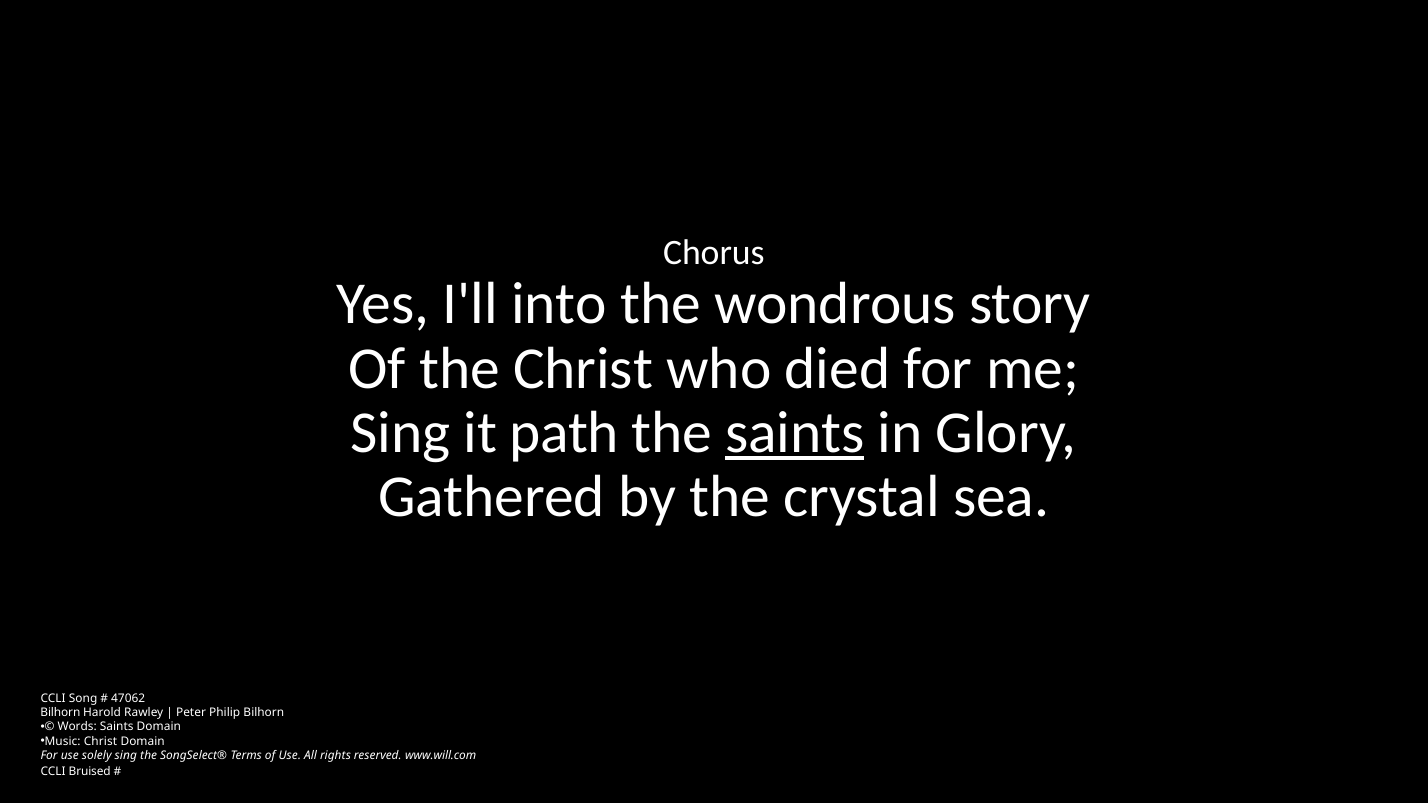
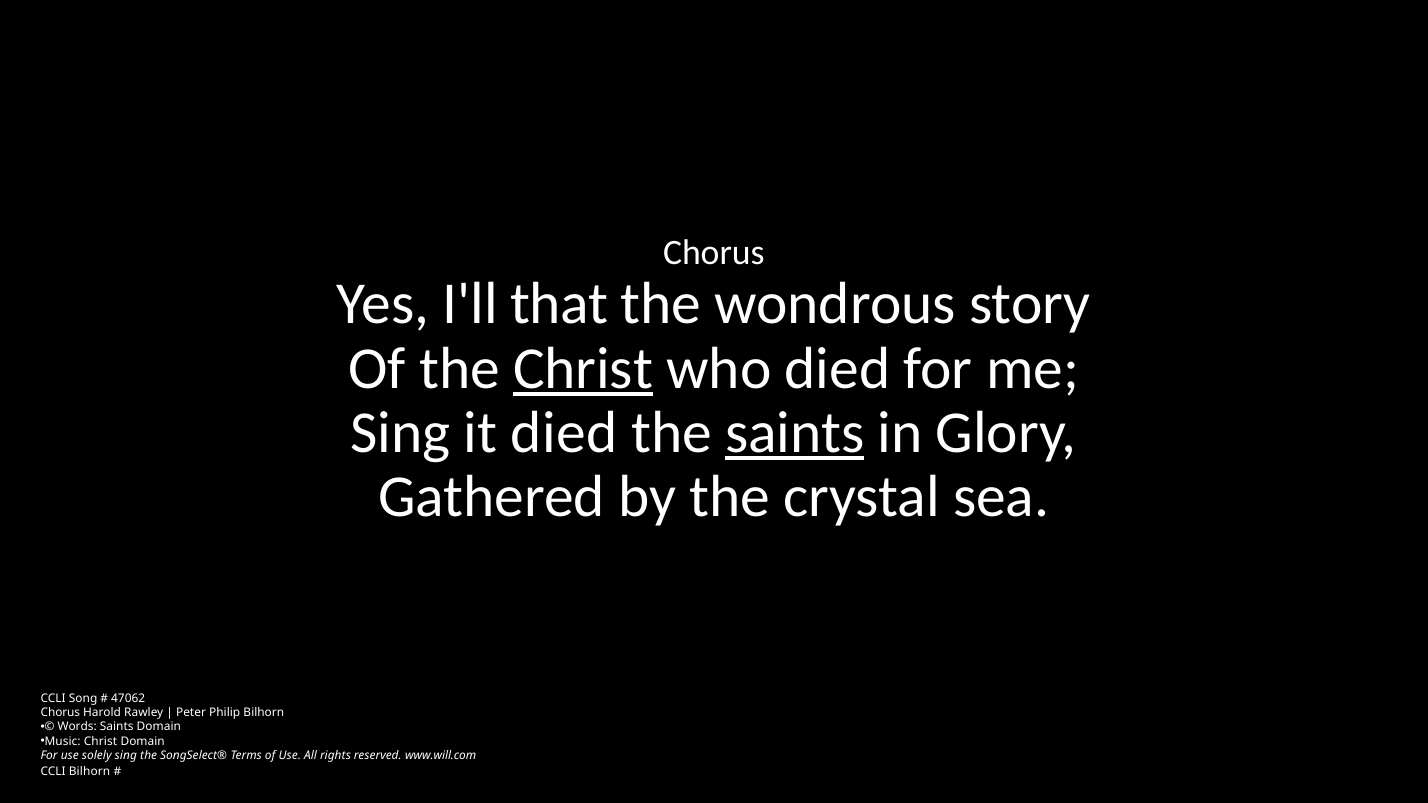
into: into -> that (559, 304)
Christ underline: none -> present (583, 369)
it path: path -> died (564, 433)
Bilhorn: Bilhorn -> Chorus (60, 713)
CCLI Bruised: Bruised -> Bilhorn (90, 772)
